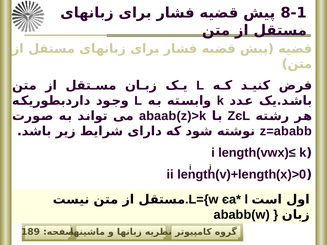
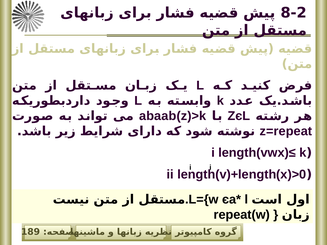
8-1: 8-1 -> 8-2 (294, 13)
z=ababb: z=ababb -> z=repeat (286, 131)
ababb(w: ababb(w -> repeat(w (242, 215)
